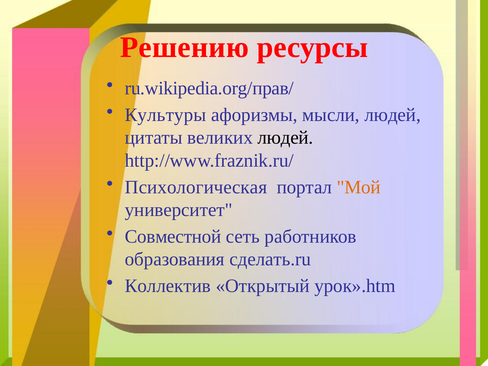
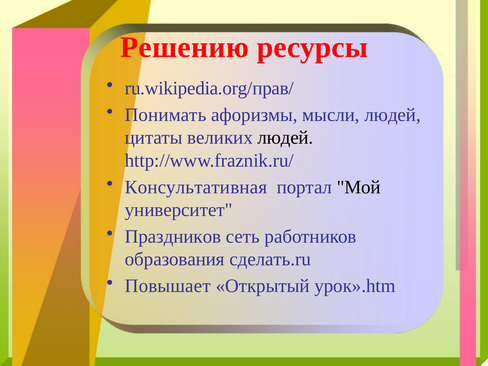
Культуры: Культуры -> Понимать (166, 115)
Психологическая: Психологическая -> Консультативная (196, 187)
Мой colour: orange -> black (359, 187)
Совместной: Совместной -> Праздников (173, 236)
Коллектив: Коллектив -> Повышает (168, 286)
